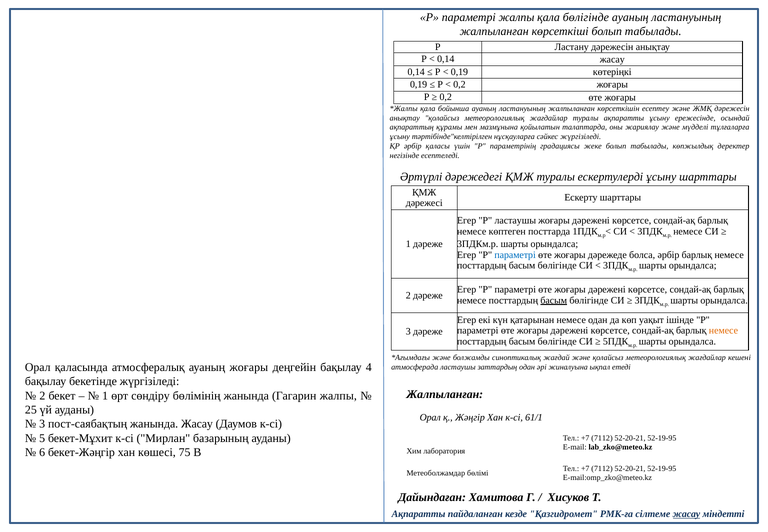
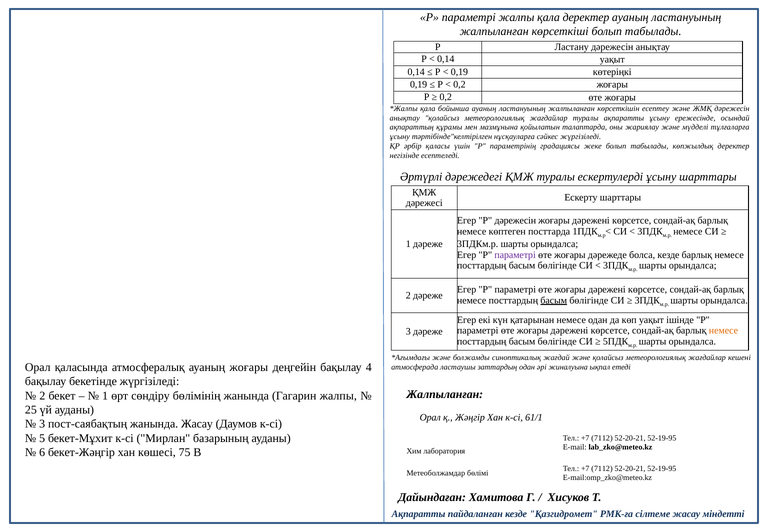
қала бөлігінде: бөлігінде -> деректер (586, 17)
0,14 жасау: жасау -> уақыт (612, 59)
Р ластаушы: ластаушы -> дәрежесін (515, 221)
параметрі colour: blue -> purple (515, 255)
болса әрбір: әрбір -> кезде (668, 255)
жасау underline: present -> none (686, 514)
